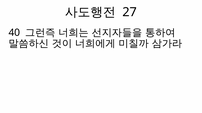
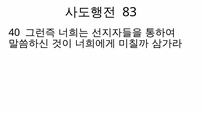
27: 27 -> 83 (130, 12)
